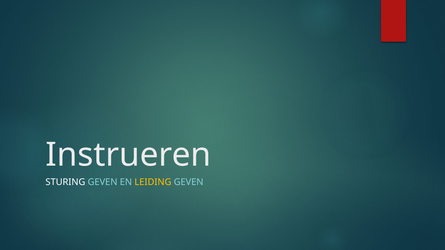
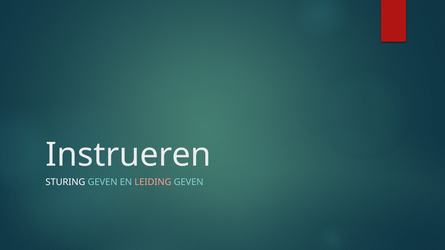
LEIDING colour: yellow -> pink (153, 182)
